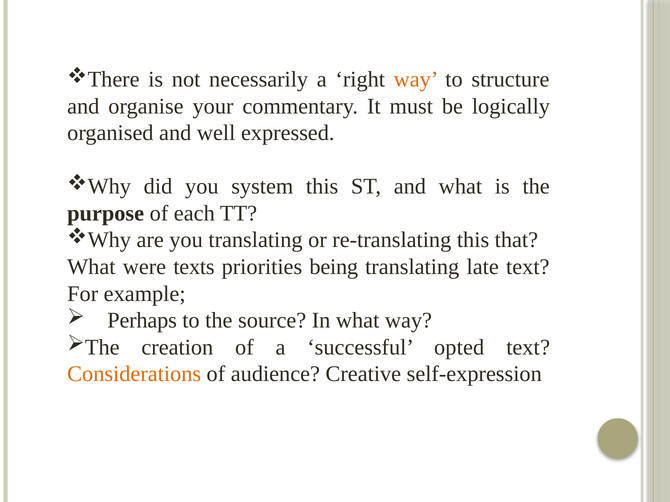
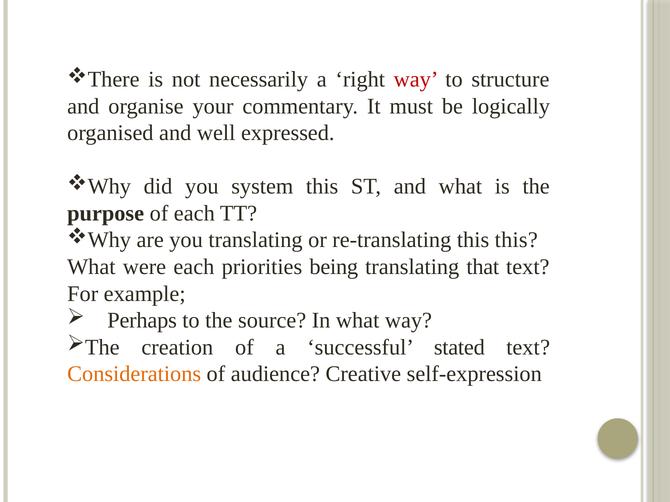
way colour: orange -> red (416, 80)
this that: that -> this (516, 240)
were texts: texts -> each (194, 267)
late: late -> that (483, 267)
opted: opted -> stated (459, 348)
